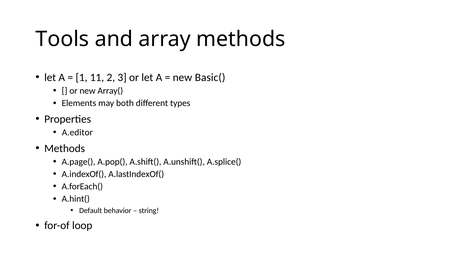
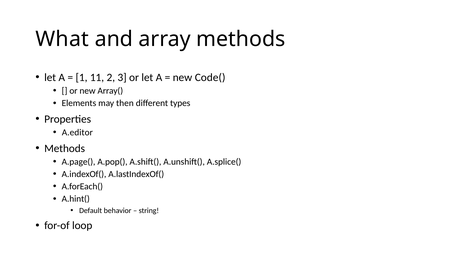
Tools: Tools -> What (62, 39)
Basic(: Basic( -> Code( (210, 77)
both: both -> then (125, 103)
